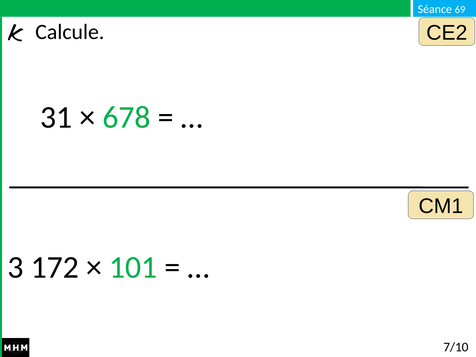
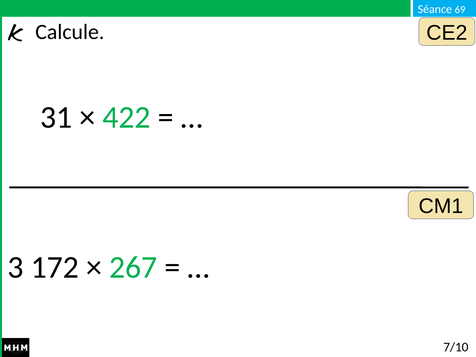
678: 678 -> 422 (126, 117)
101: 101 -> 267 (133, 267)
